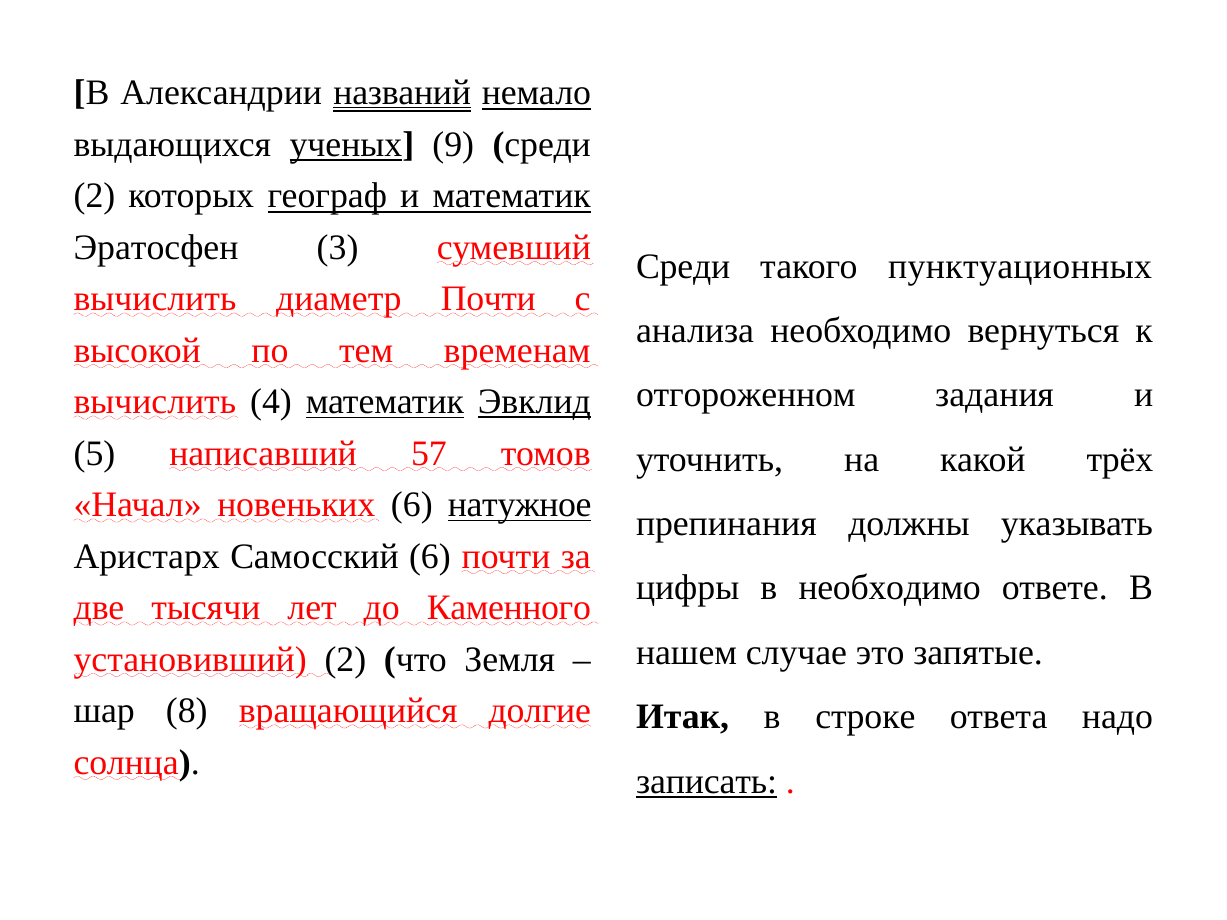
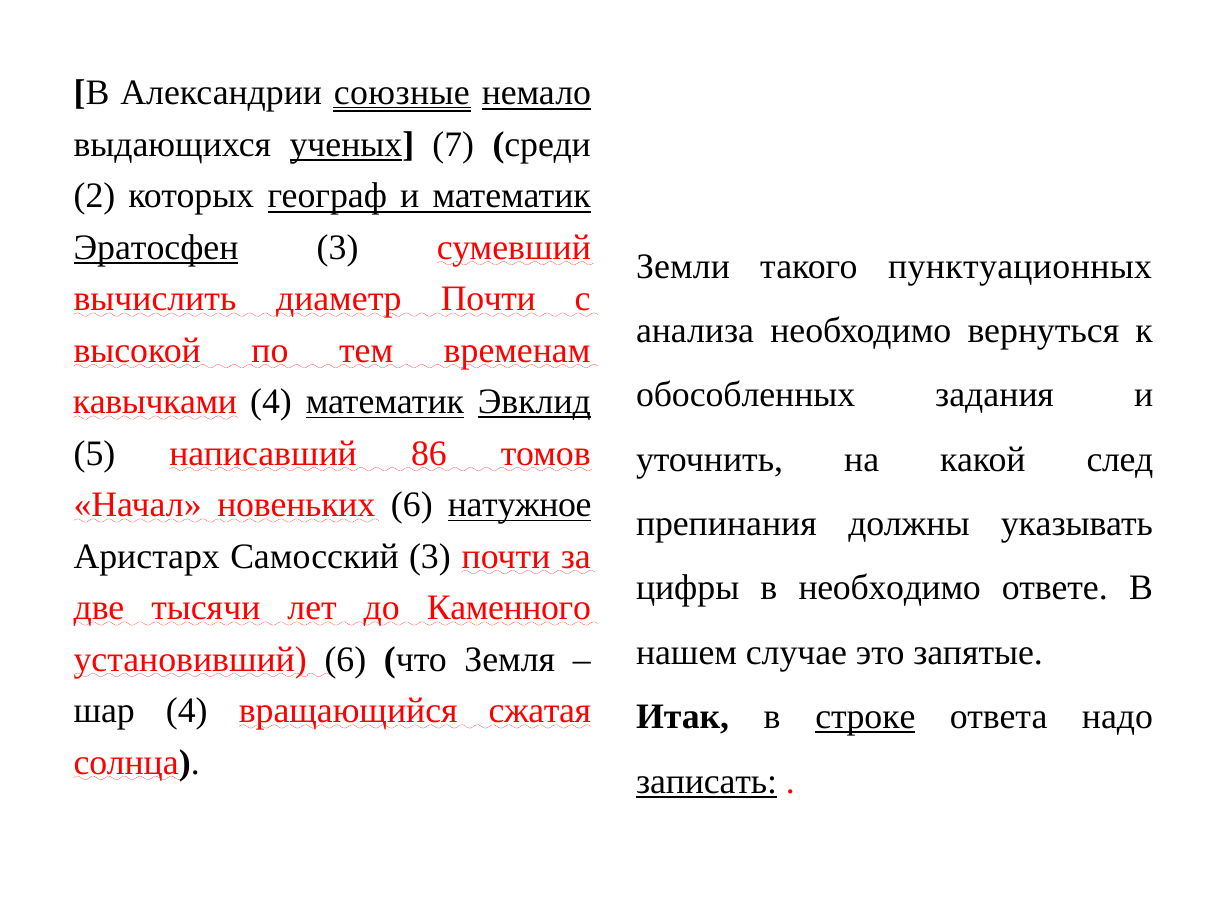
названий: названий -> союзные (402, 93)
9: 9 -> 7 (453, 144)
Эратосфен underline: none -> present (156, 247)
Среди: Среди -> Земли (683, 266)
отгороженном: отгороженном -> обособленных (746, 395)
вычислить: вычислить -> кавычками (155, 402)
57: 57 -> 86 (429, 453)
трёх: трёх -> след (1120, 459)
Самосский 6: 6 -> 3 (430, 556)
установивший 2: 2 -> 6 (345, 659)
шар 8: 8 -> 4 (187, 711)
долгие: долгие -> сжатая (540, 711)
строке underline: none -> present (865, 717)
